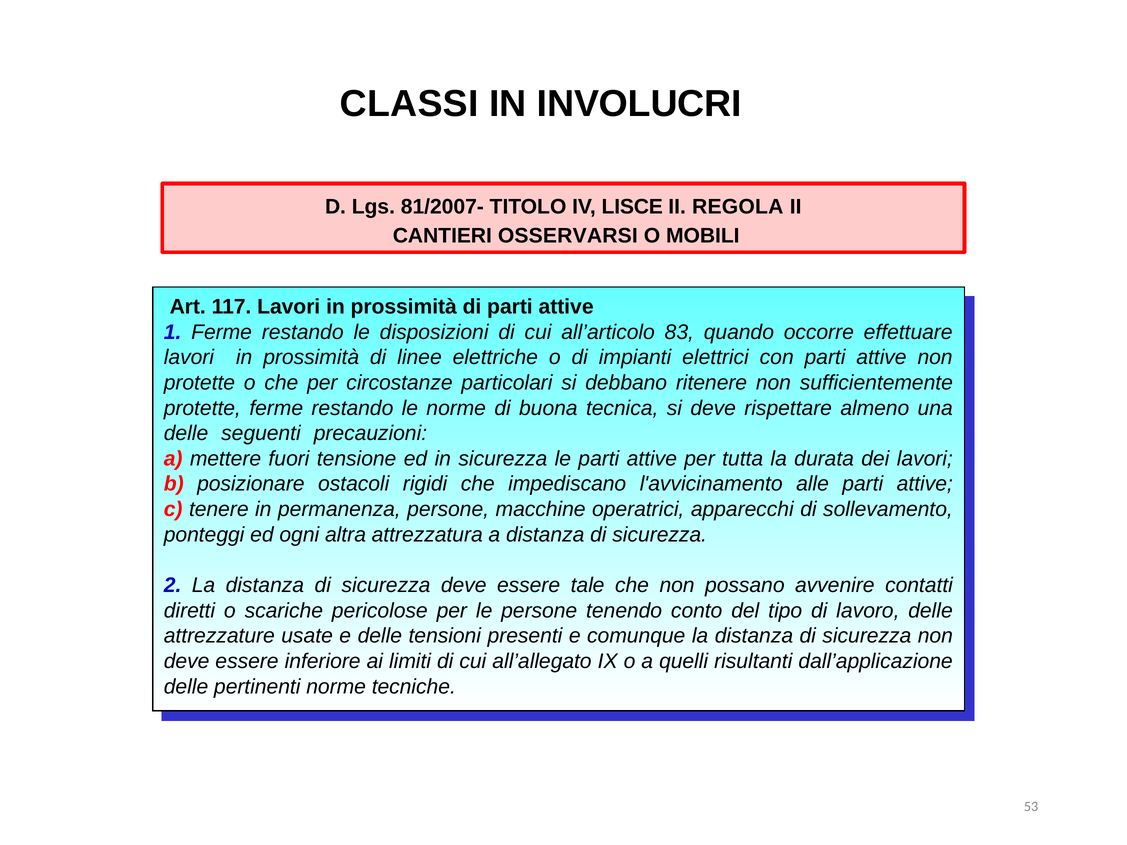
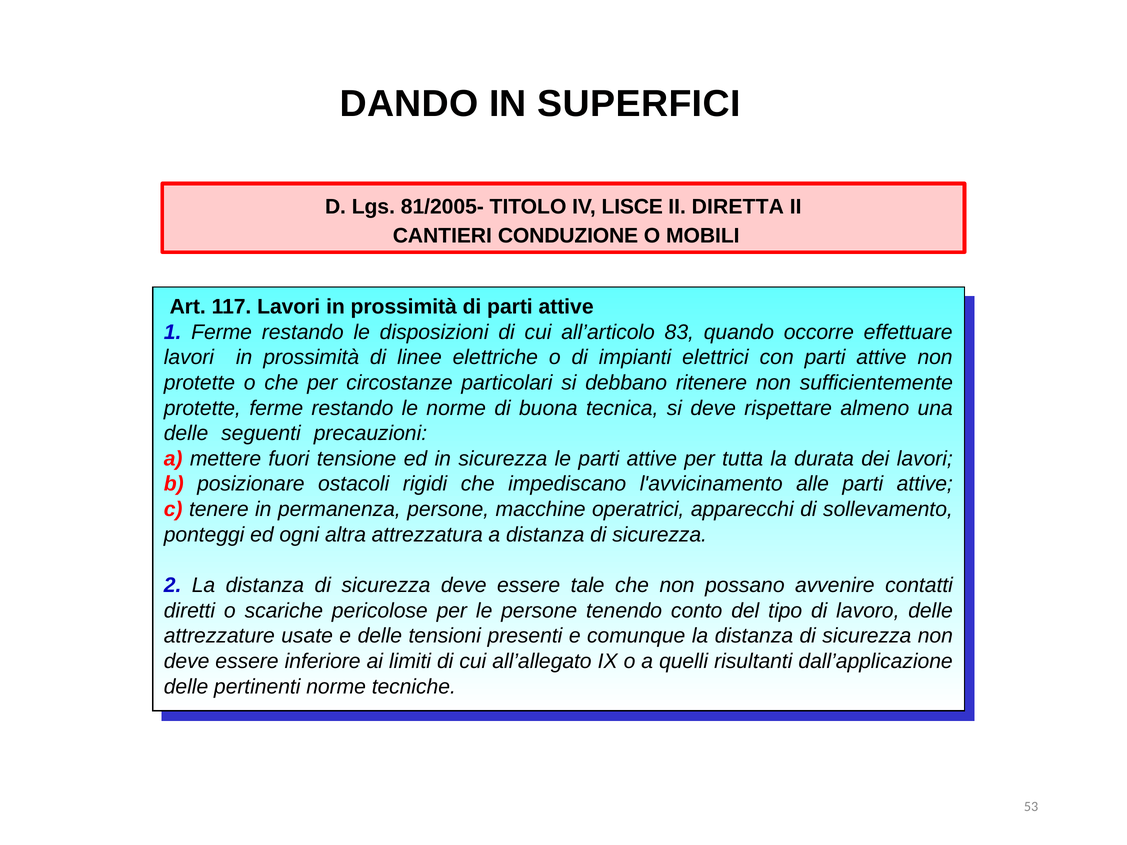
CLASSI: CLASSI -> DANDO (409, 104)
INVOLUCRI: INVOLUCRI -> SUPERFICI (639, 104)
81/2007-: 81/2007- -> 81/2005- (442, 207)
REGOLA: REGOLA -> DIRETTA (738, 207)
OSSERVARSI: OSSERVARSI -> CONDUZIONE (568, 236)
